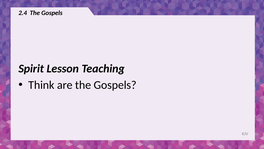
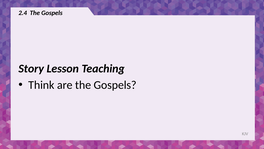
Spirit: Spirit -> Story (31, 69)
